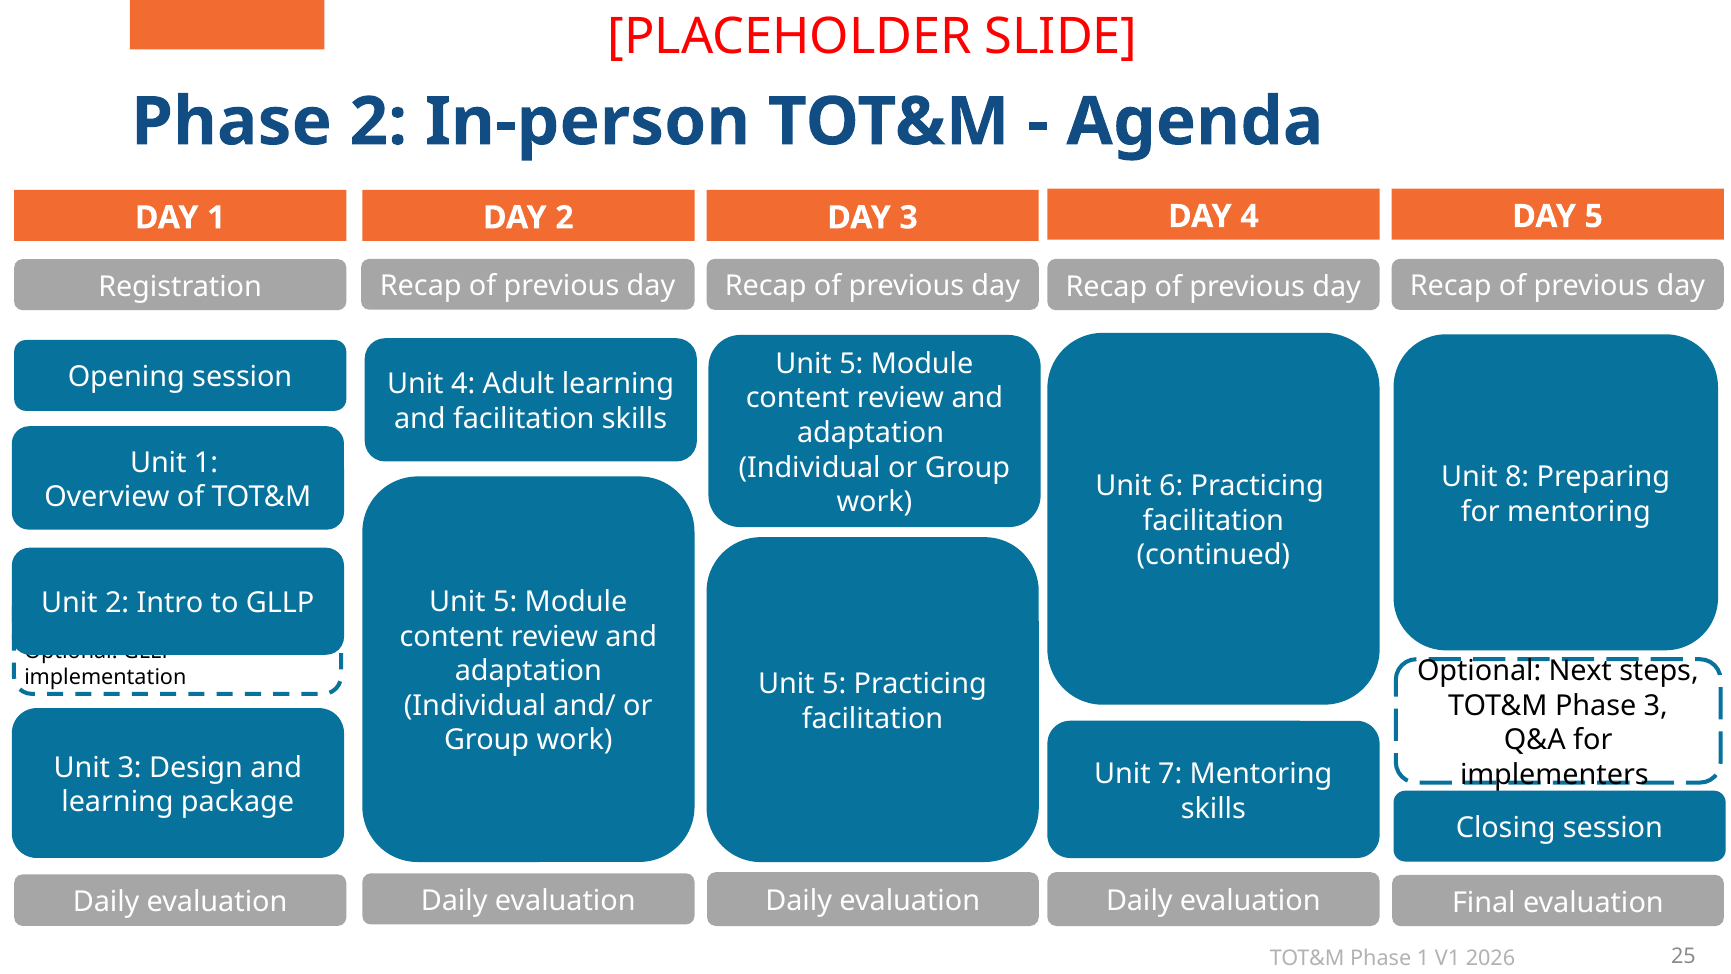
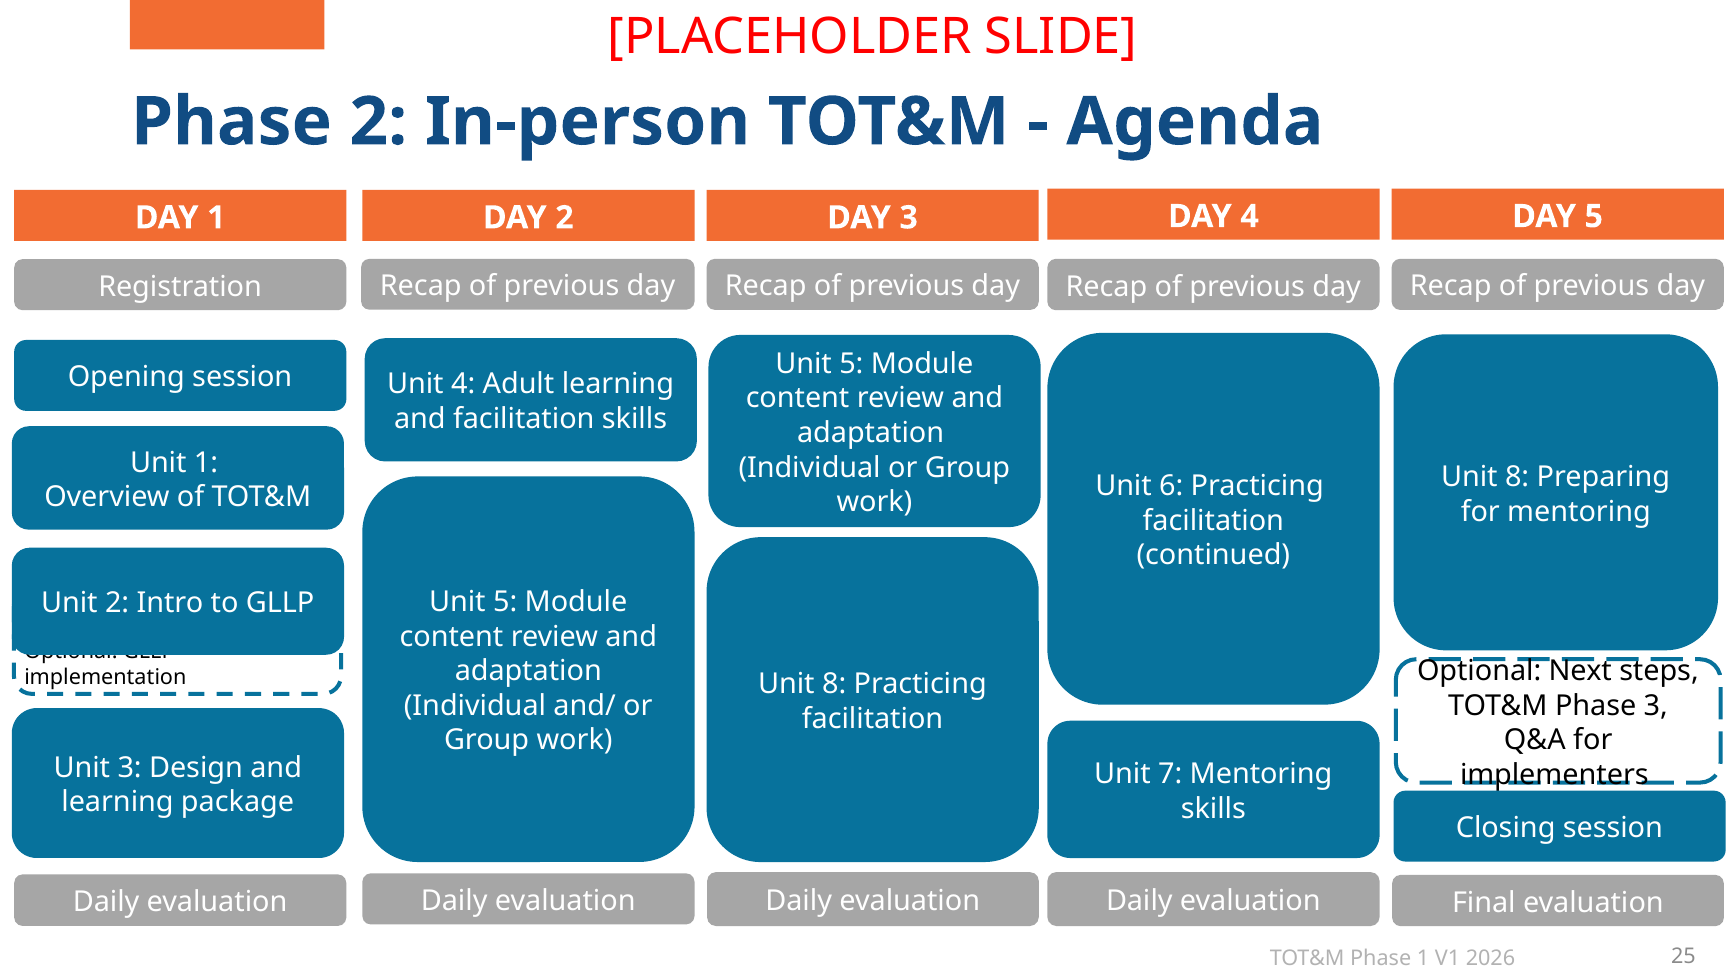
5: 5 -> 8 (834, 684)
